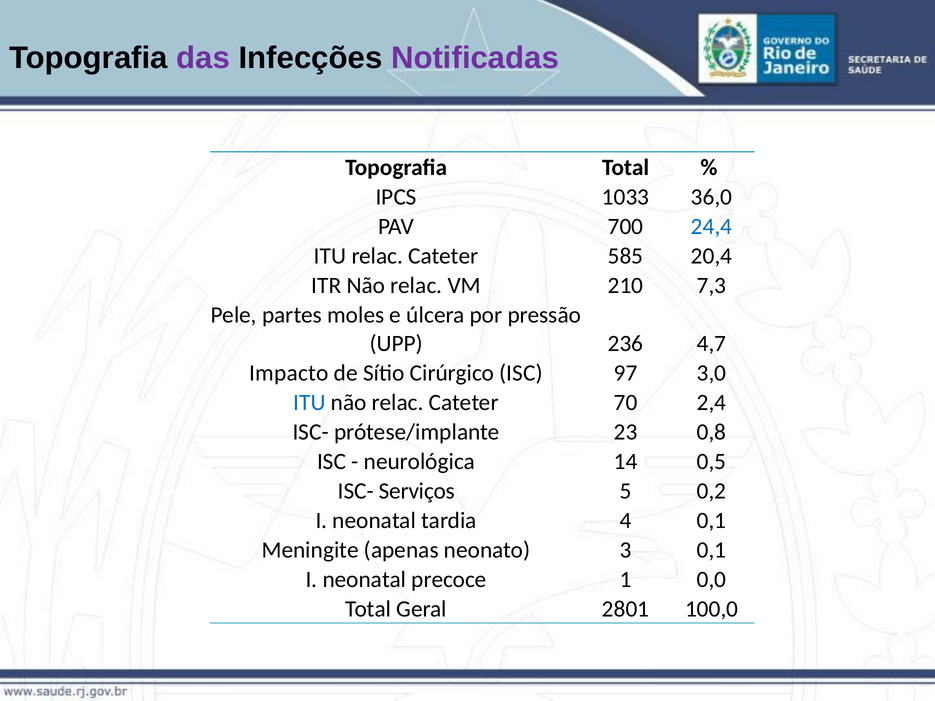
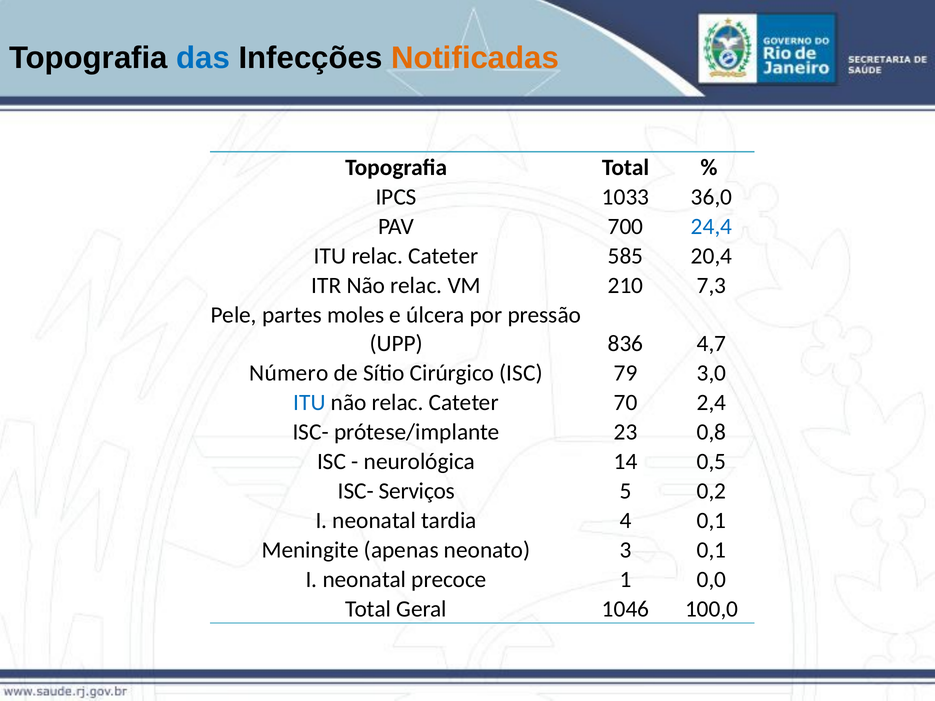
das colour: purple -> blue (203, 58)
Notificadas colour: purple -> orange (475, 58)
236: 236 -> 836 (626, 344)
Impacto: Impacto -> Número (289, 373)
97: 97 -> 79 (626, 373)
2801: 2801 -> 1046 (626, 609)
